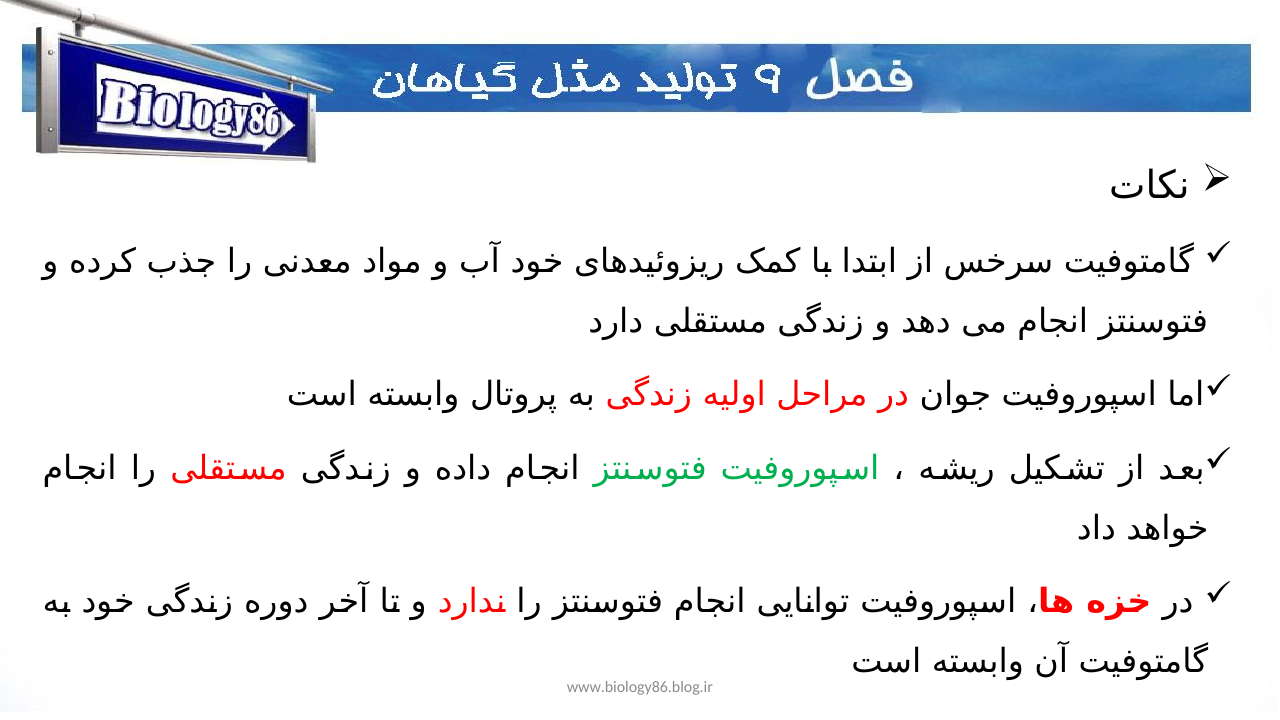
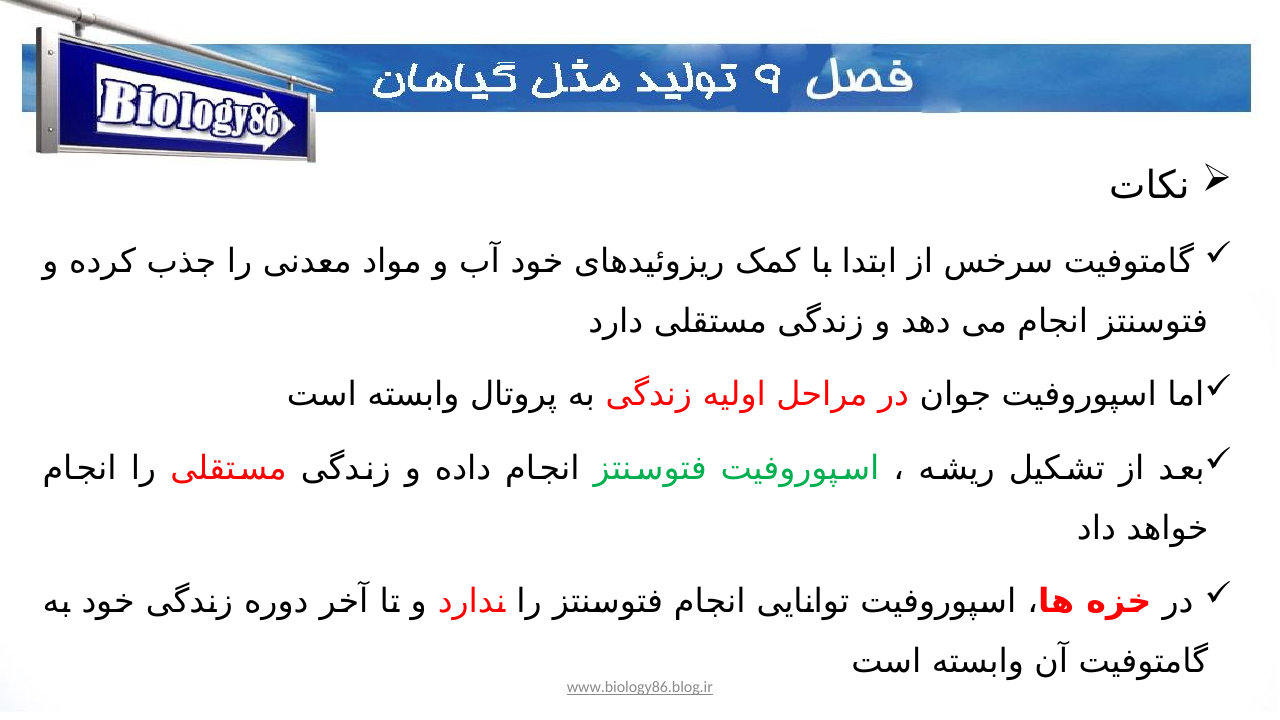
www.biology86.blog.ir underline: none -> present (640, 687)
